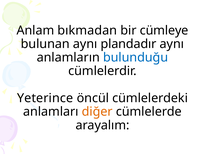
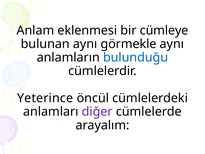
bıkmadan: bıkmadan -> eklenmesi (87, 30)
plandadır: plandadır -> görmekle (129, 44)
diğer colour: orange -> purple (97, 111)
